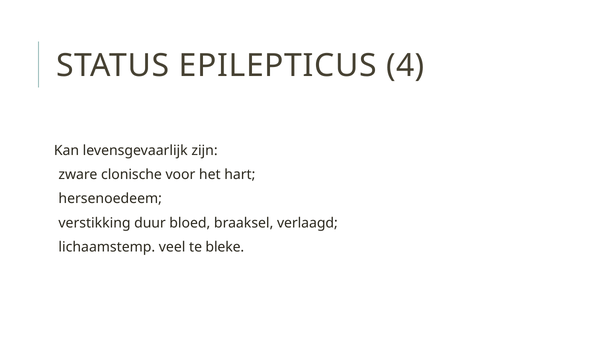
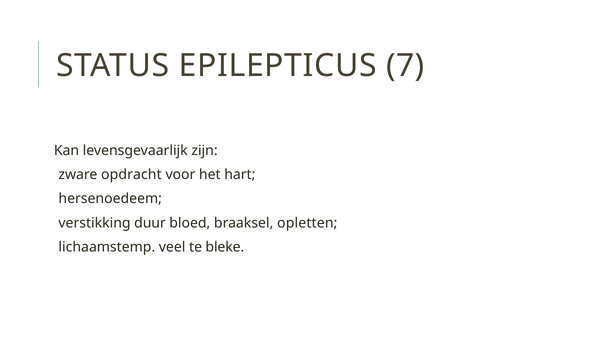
4: 4 -> 7 (405, 66)
clonische: clonische -> opdracht (131, 175)
verlaagd: verlaagd -> opletten (307, 223)
